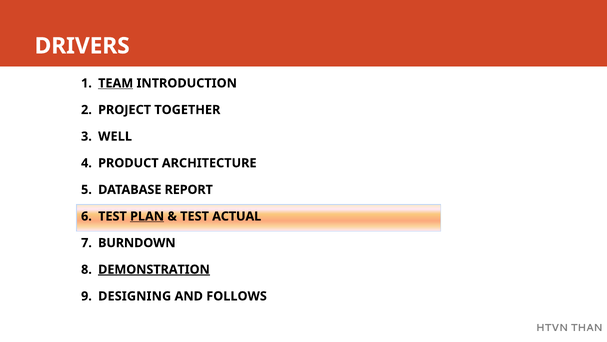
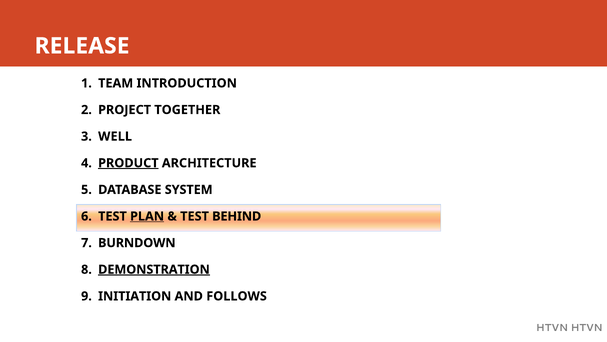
DRIVERS: DRIVERS -> RELEASE (82, 46)
TEAM underline: present -> none (116, 83)
PRODUCT underline: none -> present (128, 163)
REPORT: REPORT -> SYSTEM (189, 189)
ACTUAL: ACTUAL -> BEHIND (237, 216)
DESIGNING: DESIGNING -> INITIATION (135, 296)
HTVN THAN: THAN -> HTVN (587, 327)
